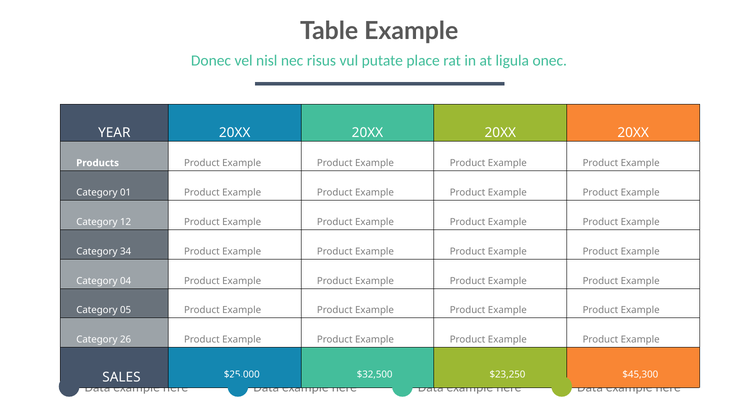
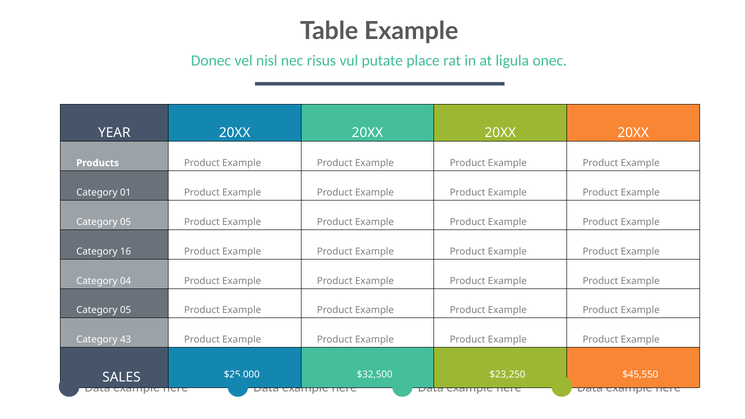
12: 12 -> 05 (126, 222)
34: 34 -> 16 (126, 251)
26: 26 -> 43 (126, 340)
$45,300: $45,300 -> $45,550 (640, 375)
